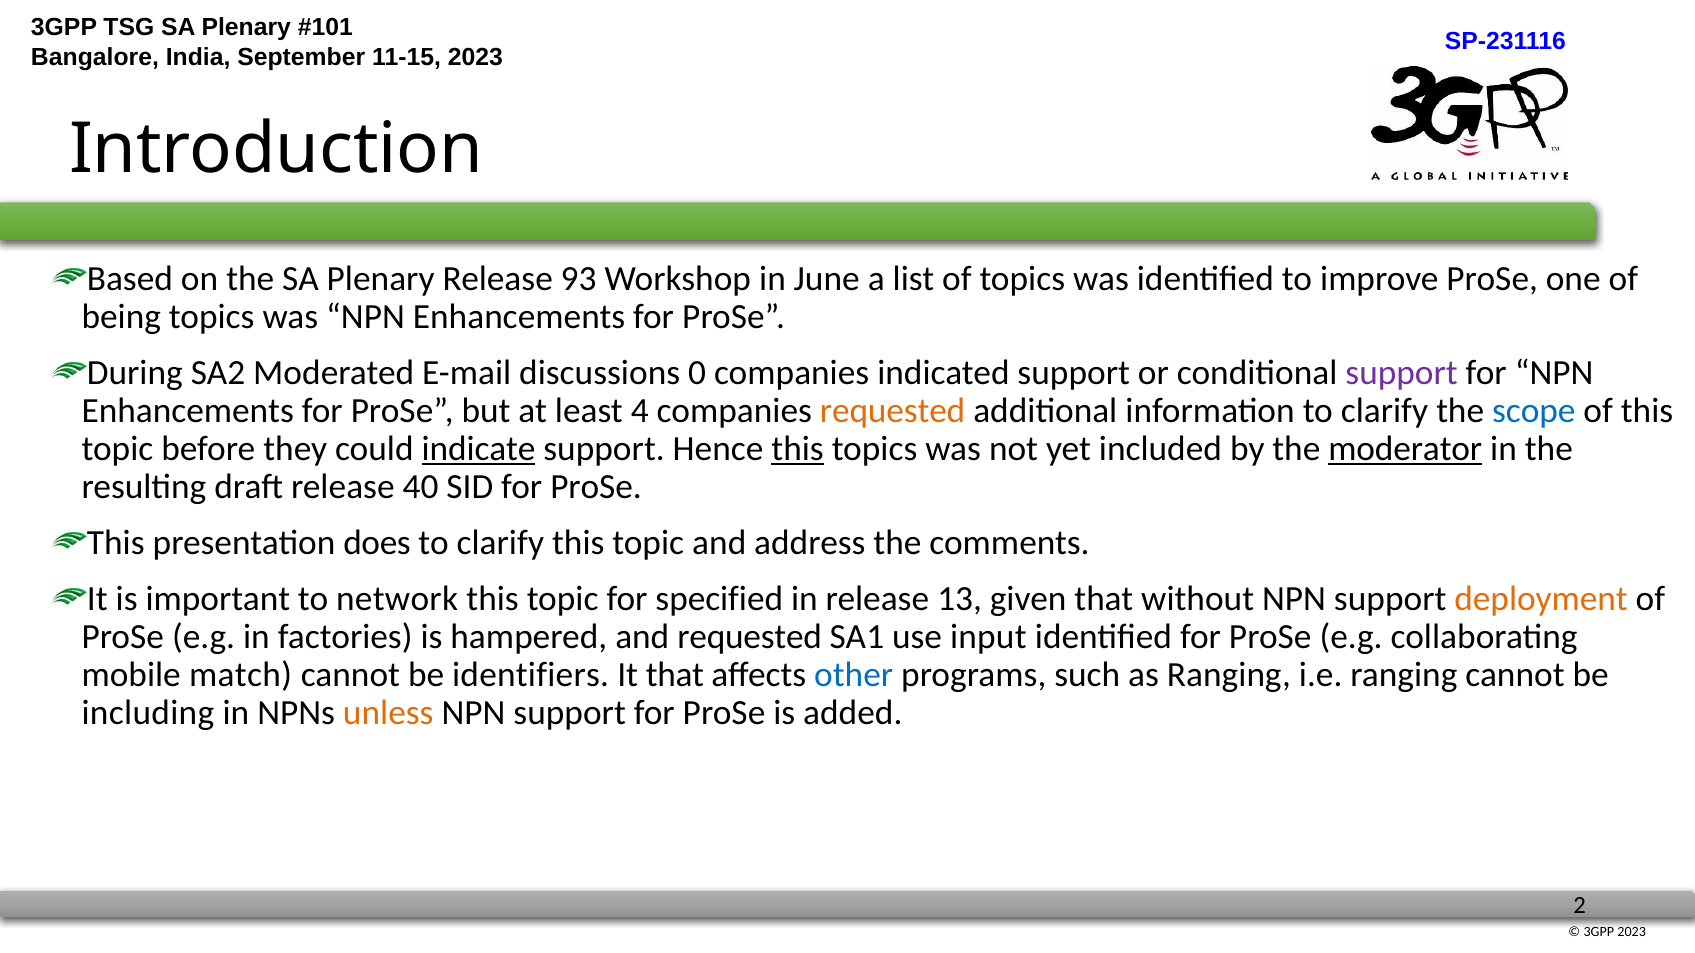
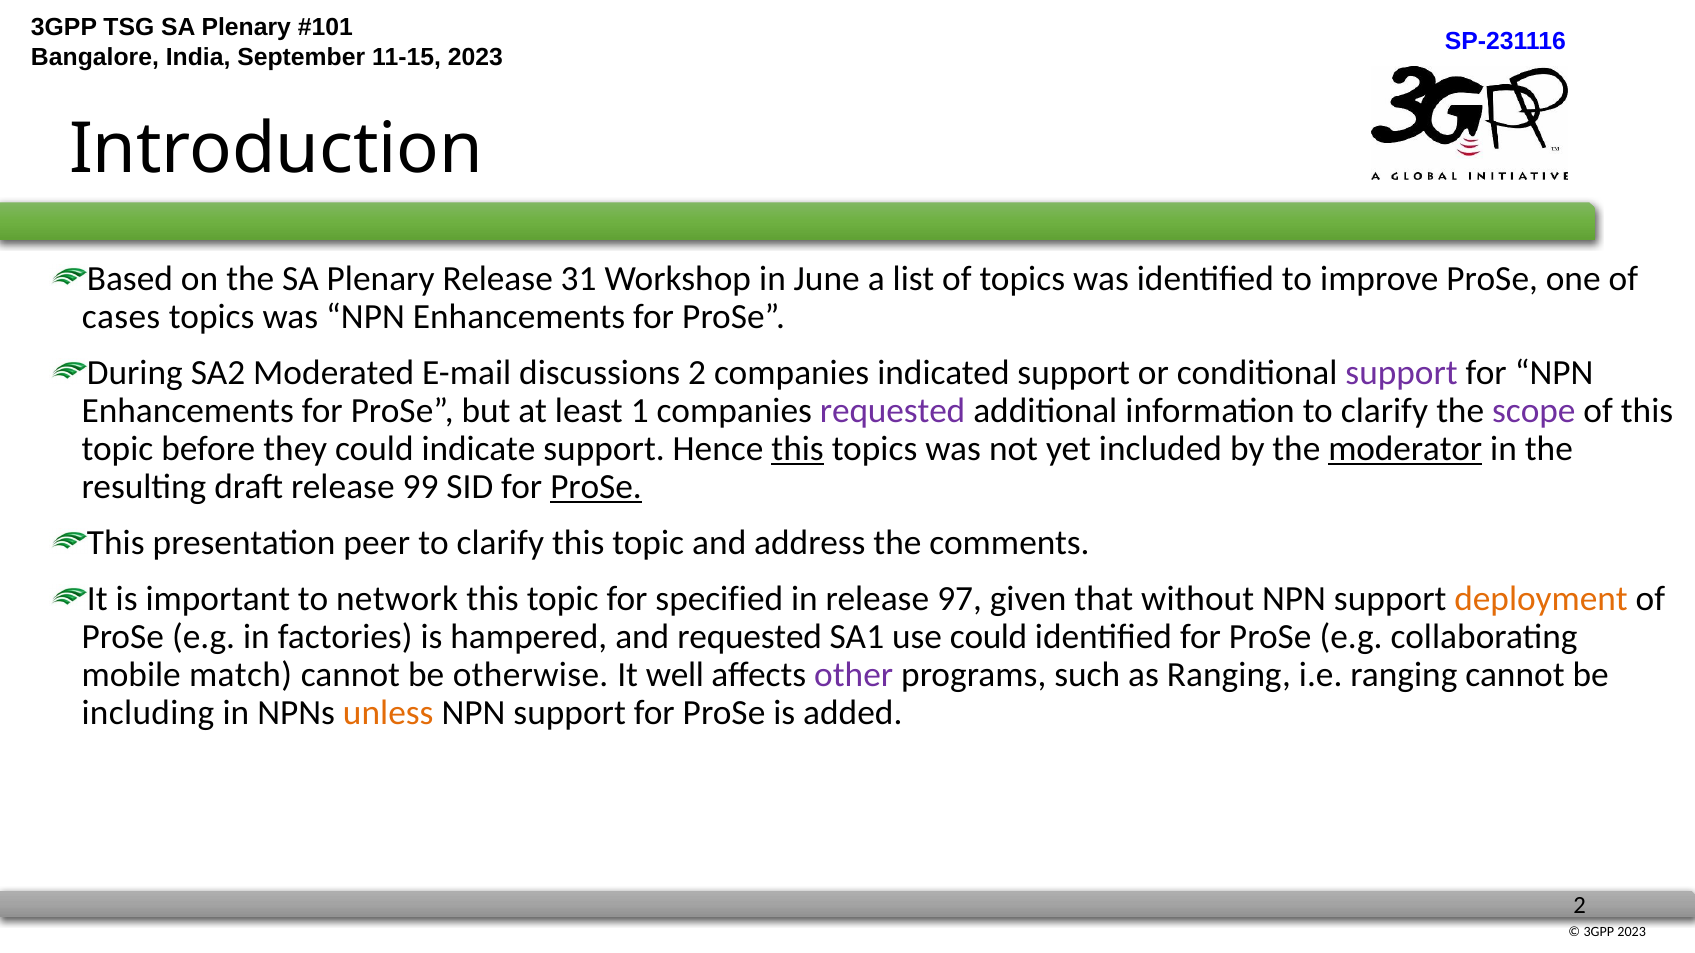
93: 93 -> 31 (579, 279)
being: being -> cases (121, 317)
discussions 0: 0 -> 2 (697, 373)
4: 4 -> 1 (640, 411)
requested colour: orange -> purple (893, 411)
scope colour: blue -> purple (1534, 411)
indicate underline: present -> none (479, 449)
40: 40 -> 99 (421, 487)
ProSe underline: none -> present (596, 487)
does: does -> peer (377, 543)
13: 13 -> 97 (960, 599)
use input: input -> could (989, 637)
identifiers: identifiers -> otherwise (531, 675)
It that: that -> well (675, 675)
other colour: blue -> purple (854, 675)
